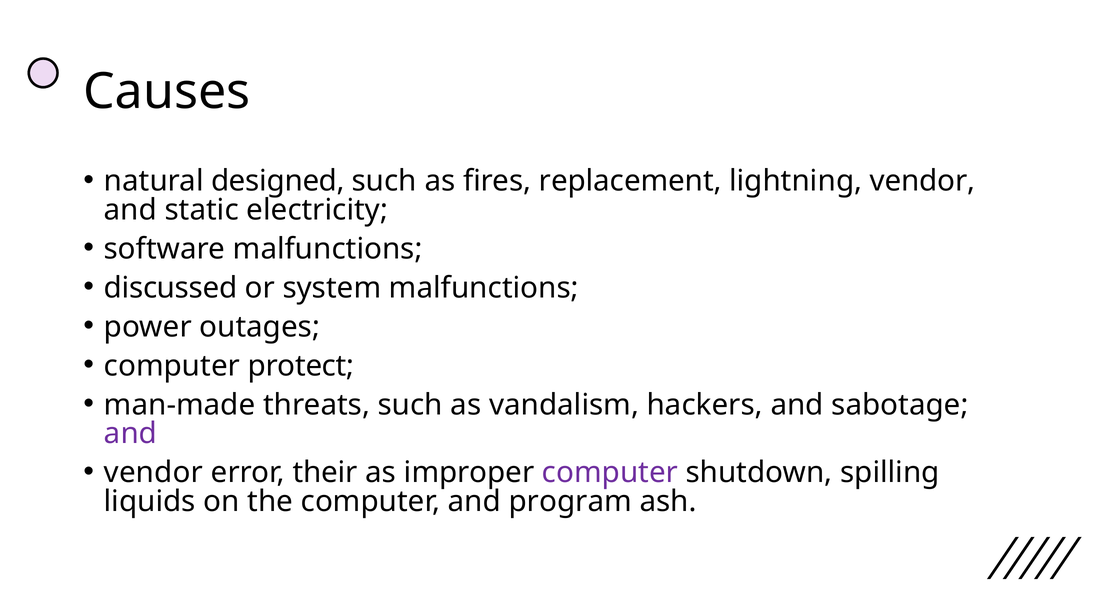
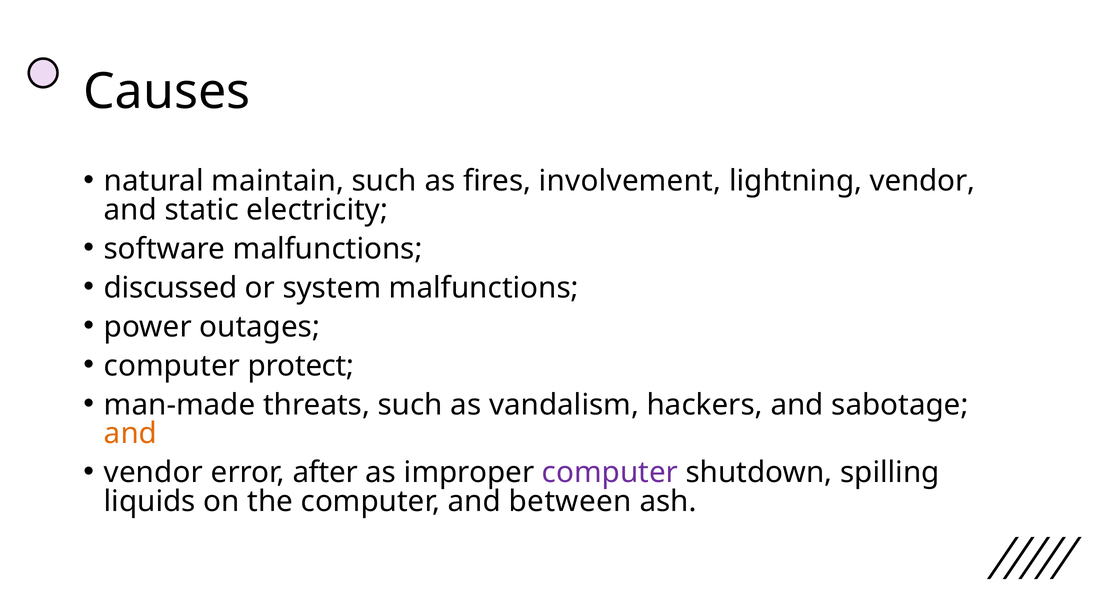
designed: designed -> maintain (278, 181)
replacement: replacement -> involvement (630, 181)
and colour: purple -> orange (130, 434)
their: their -> after (325, 473)
program: program -> between (570, 502)
